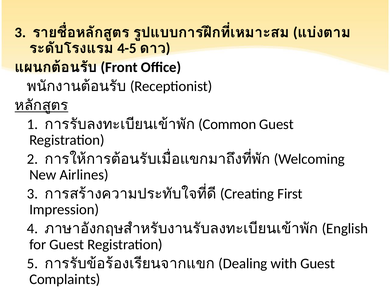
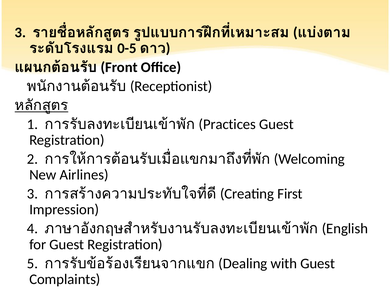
4-5: 4-5 -> 0-5 (127, 48)
Common: Common -> Practices (227, 124)
